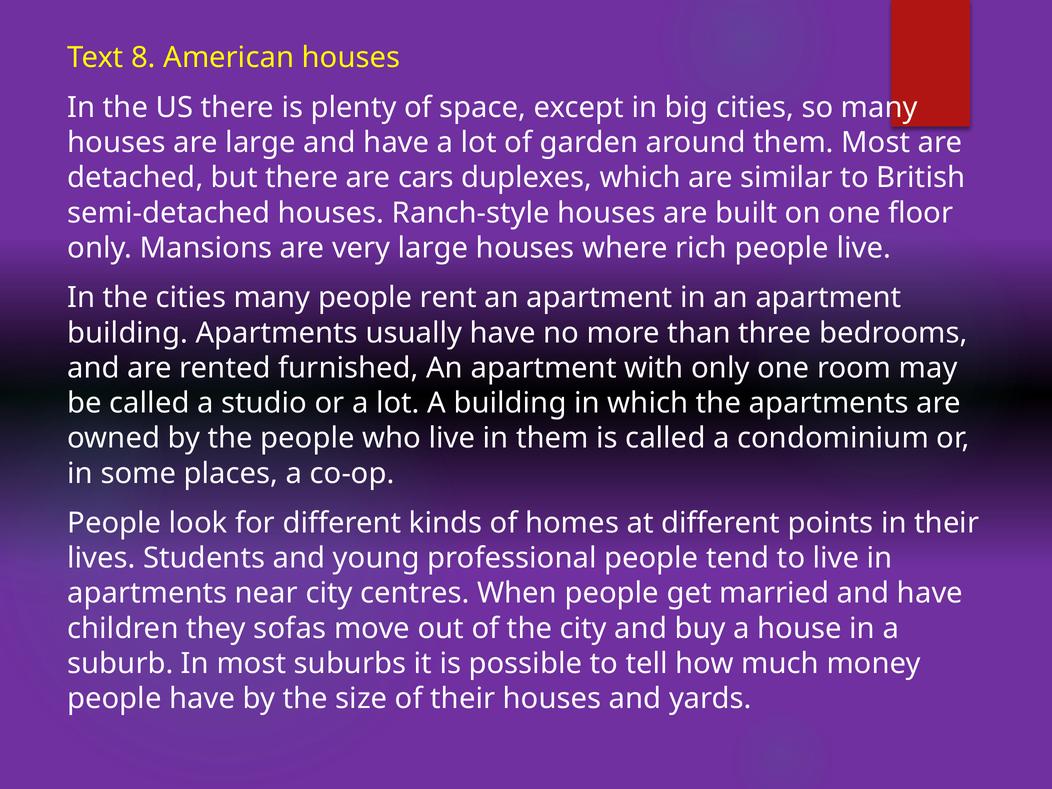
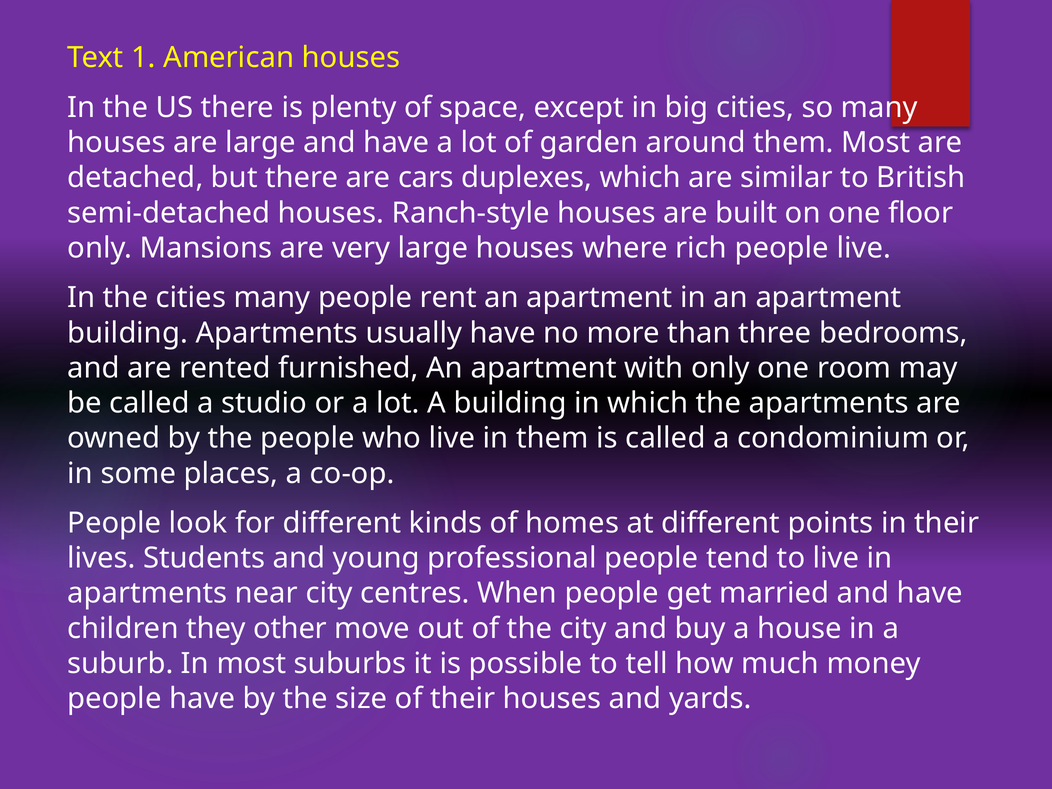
8: 8 -> 1 (143, 58)
sofas: sofas -> other (290, 628)
